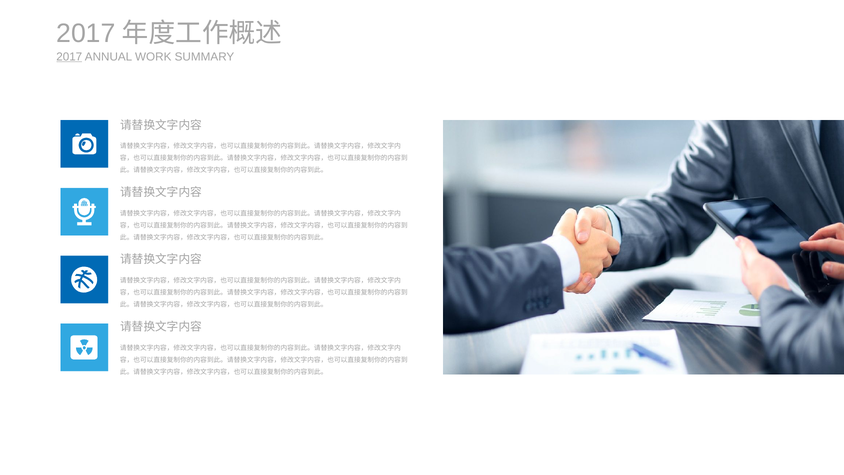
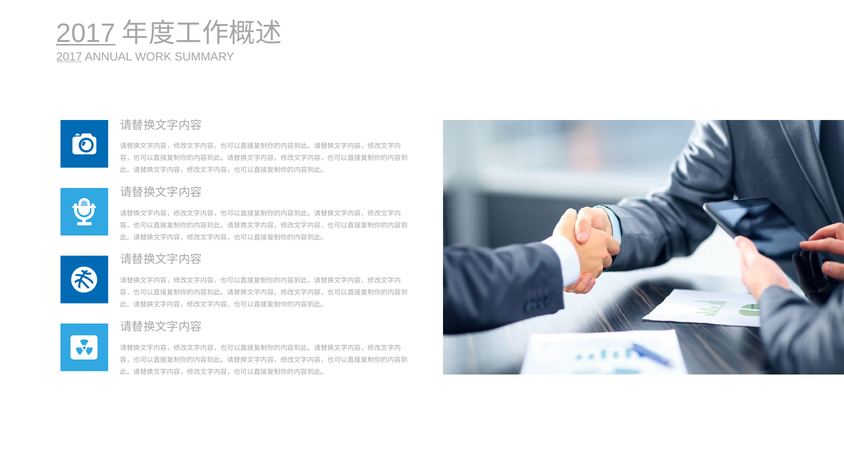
2017 underline: none -> present (86, 33)
